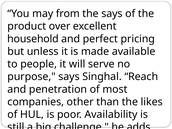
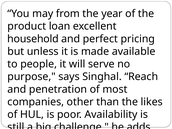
the says: says -> year (112, 14)
over: over -> loan (60, 26)
